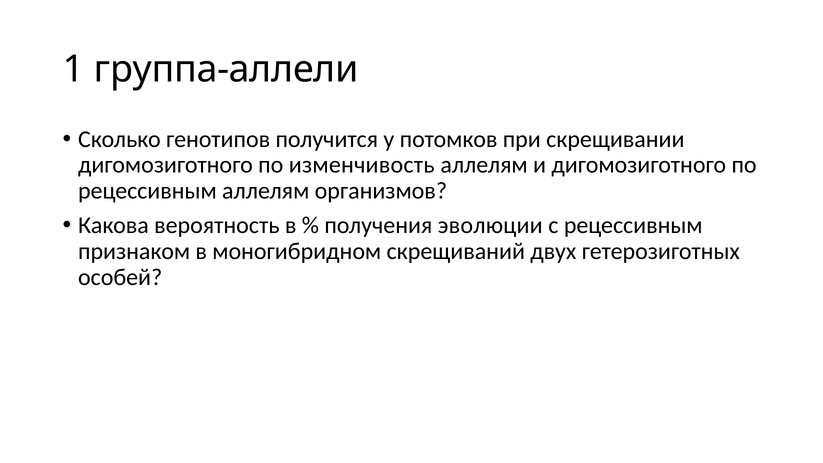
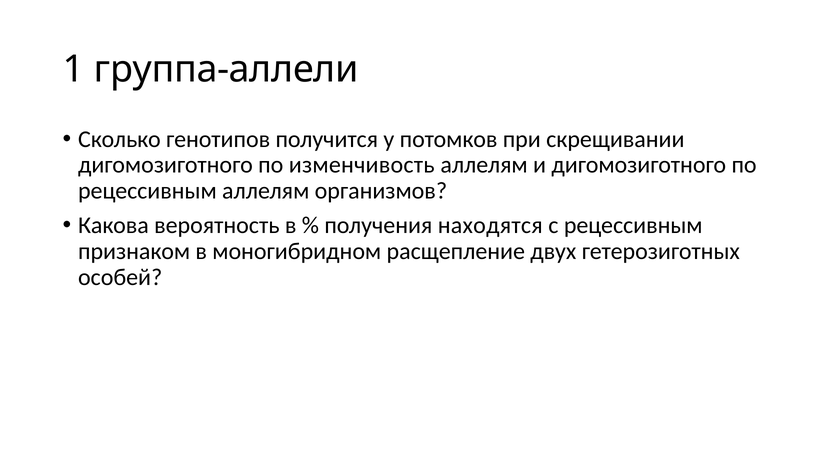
эволюции: эволюции -> находятся (490, 225)
скрещиваний: скрещиваний -> расщепление (456, 251)
